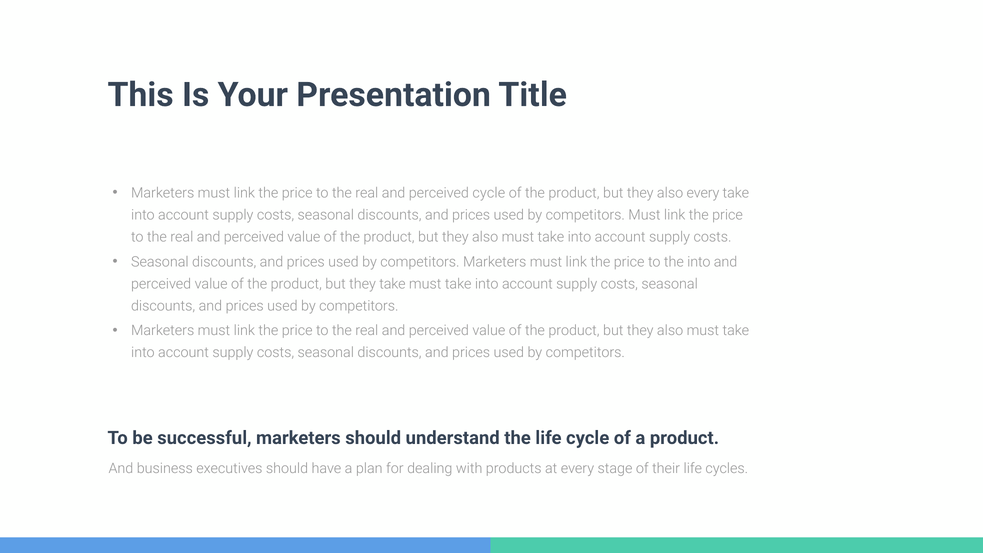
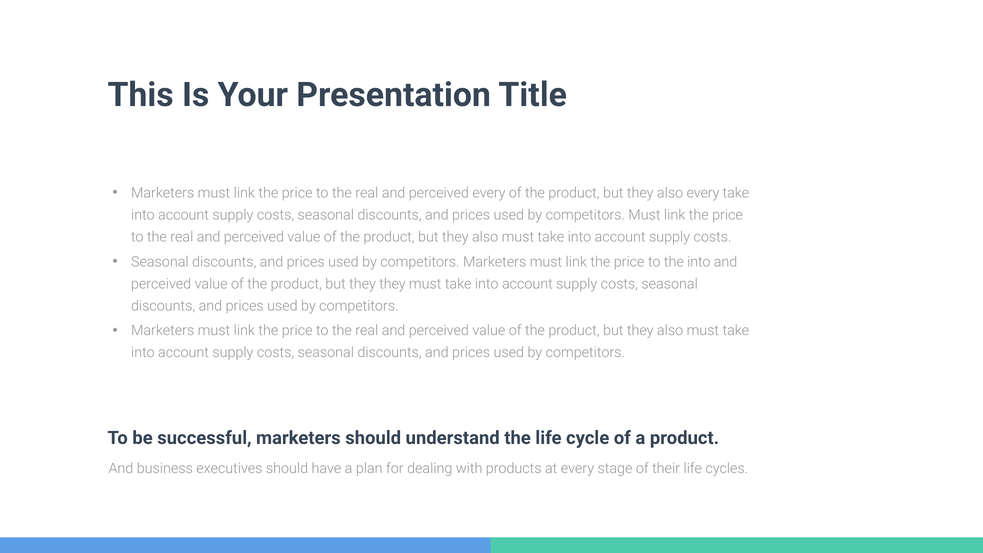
perceived cycle: cycle -> every (489, 193)
they take: take -> they (392, 284)
